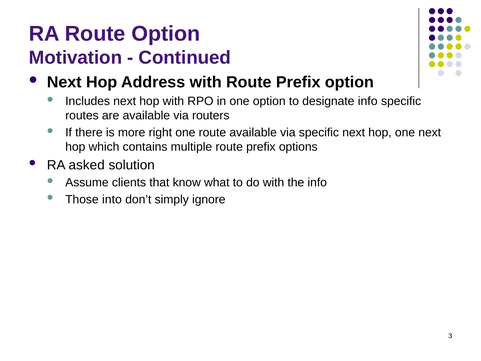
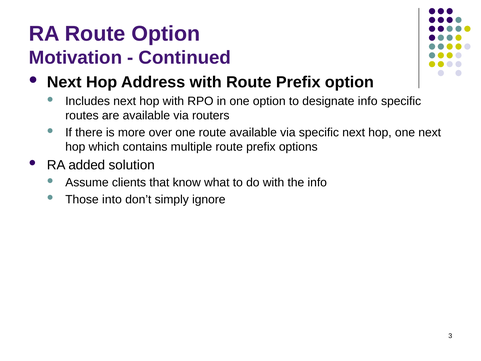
right: right -> over (160, 132)
asked: asked -> added (87, 165)
